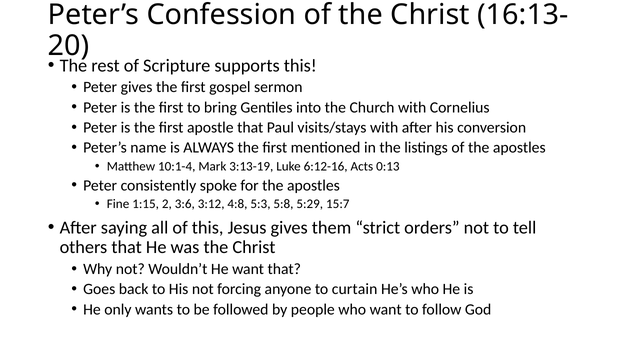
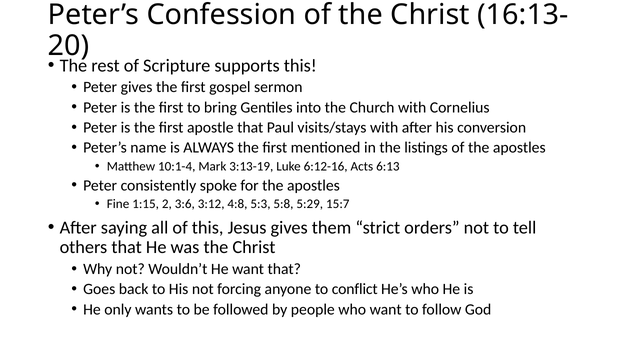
0:13: 0:13 -> 6:13 (388, 167)
curtain: curtain -> conflict (355, 289)
